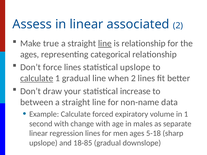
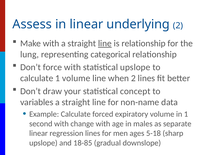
associated: associated -> underlying (138, 24)
Make true: true -> with (51, 43)
ages: ages -> lung (30, 54)
force lines: lines -> with (72, 67)
calculate underline: present -> none (37, 78)
1 gradual: gradual -> volume (76, 78)
increase: increase -> concept (135, 91)
between: between -> variables (37, 102)
